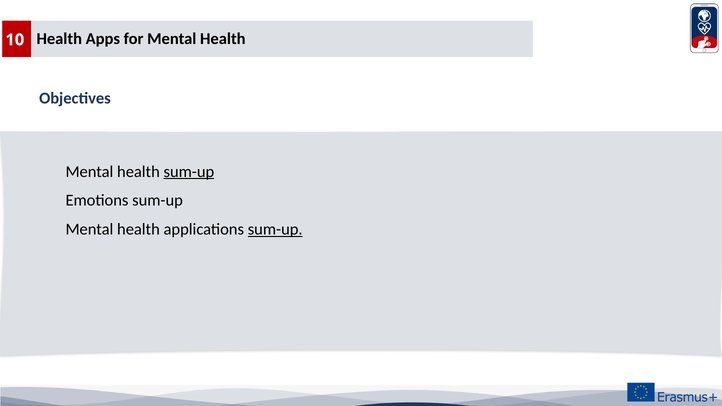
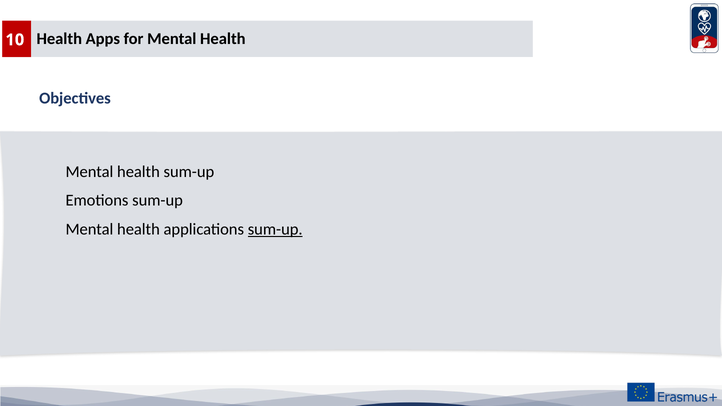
sum-up underline: present -> none (189, 172)
